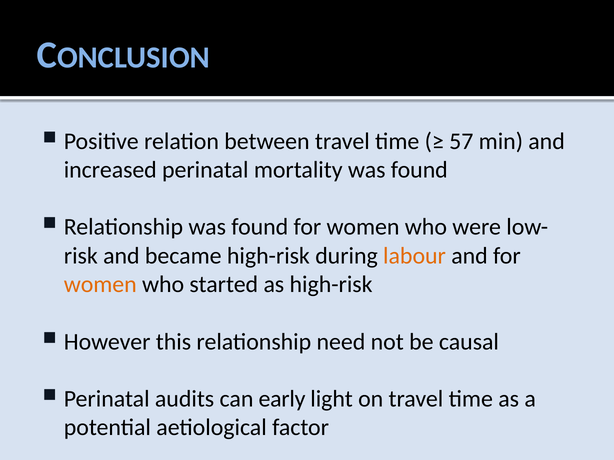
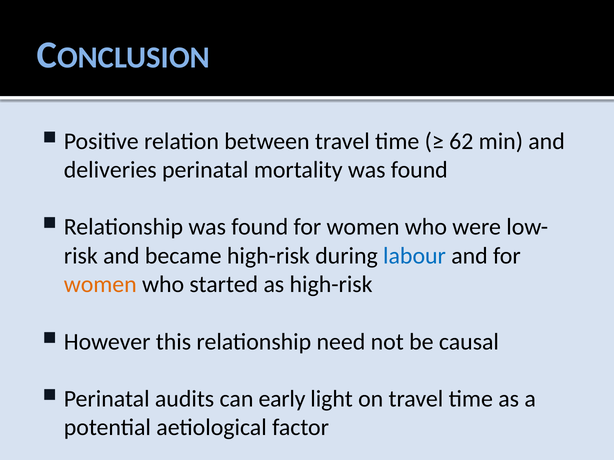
57: 57 -> 62 (461, 141)
increased: increased -> deliveries (110, 170)
labour colour: orange -> blue (415, 256)
